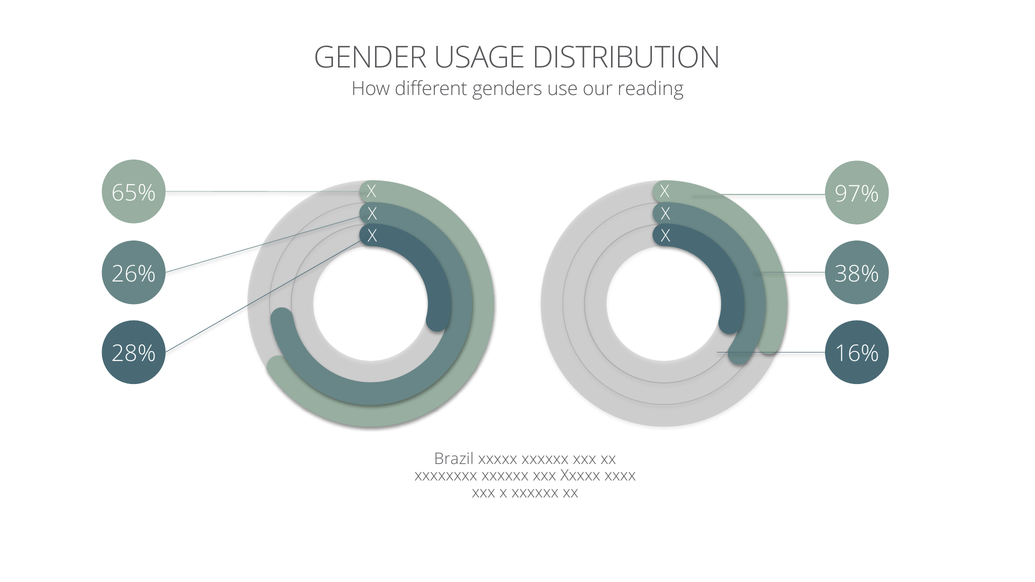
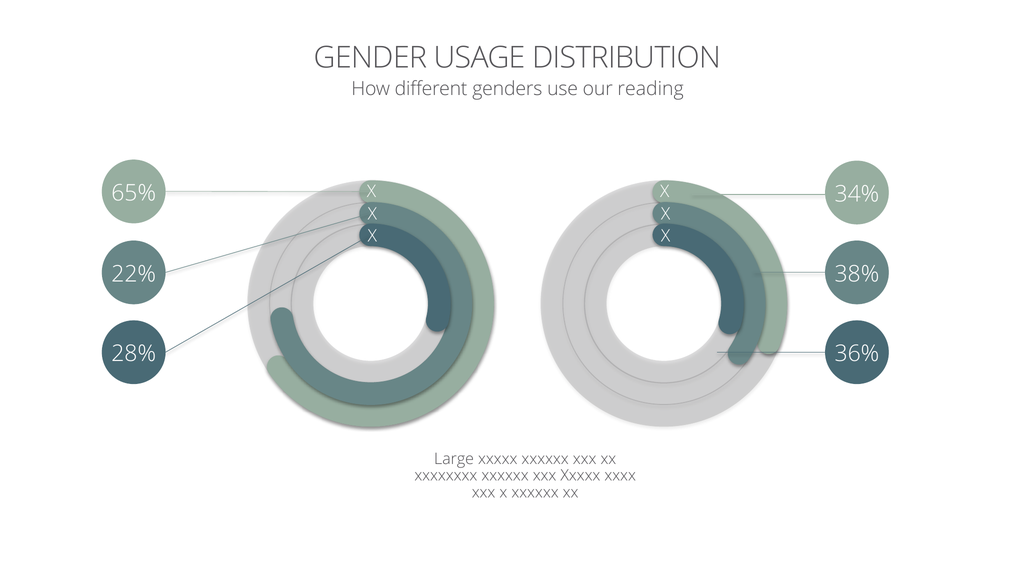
97%: 97% -> 34% (857, 194)
26%: 26% -> 22% (134, 274)
16%: 16% -> 36% (857, 354)
Brazil: Brazil -> Large (454, 459)
